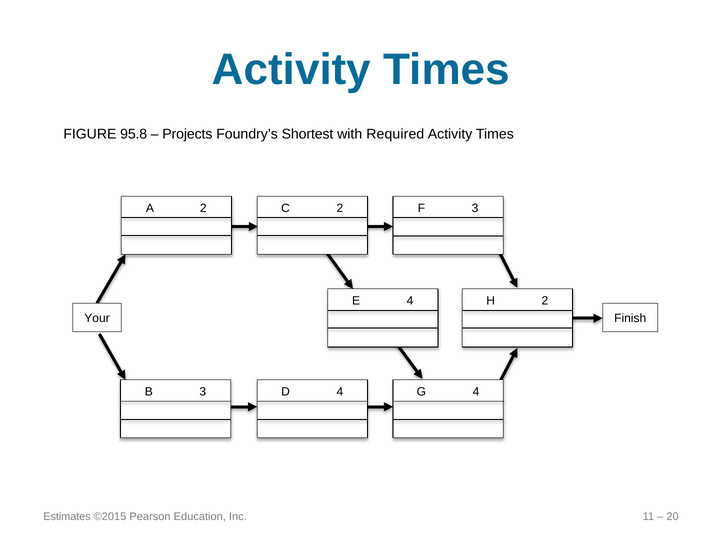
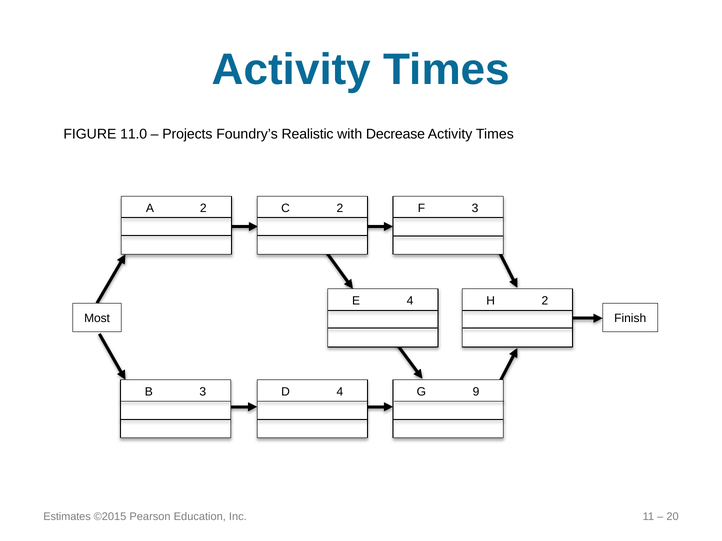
95.8: 95.8 -> 11.0 (134, 134)
Shortest: Shortest -> Realistic (308, 134)
Required: Required -> Decrease (395, 134)
Your: Your -> Most (97, 319)
G 4: 4 -> 9 (476, 392)
